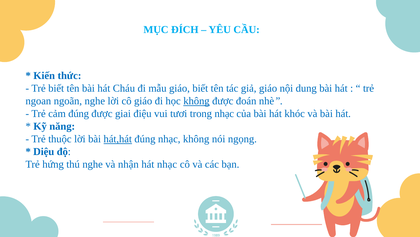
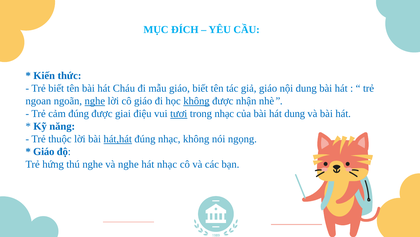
nghe underline: none -> present (95, 101)
đoán: đoán -> nhận (246, 101)
tươi underline: none -> present (179, 113)
hát khóc: khóc -> dung (295, 113)
Diệu: Diệu -> Giáo (44, 151)
và nhận: nhận -> nghe (128, 164)
